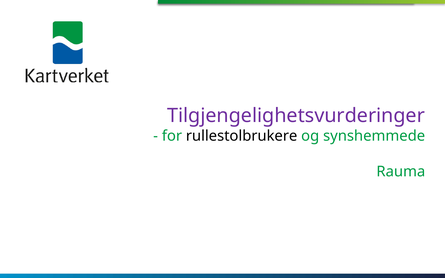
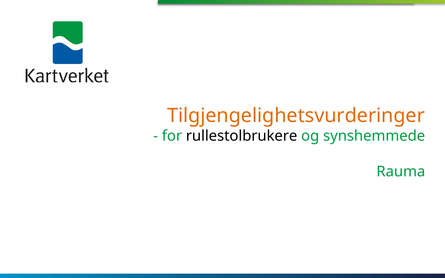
Tilgjengelighetsvurderinger colour: purple -> orange (296, 116)
